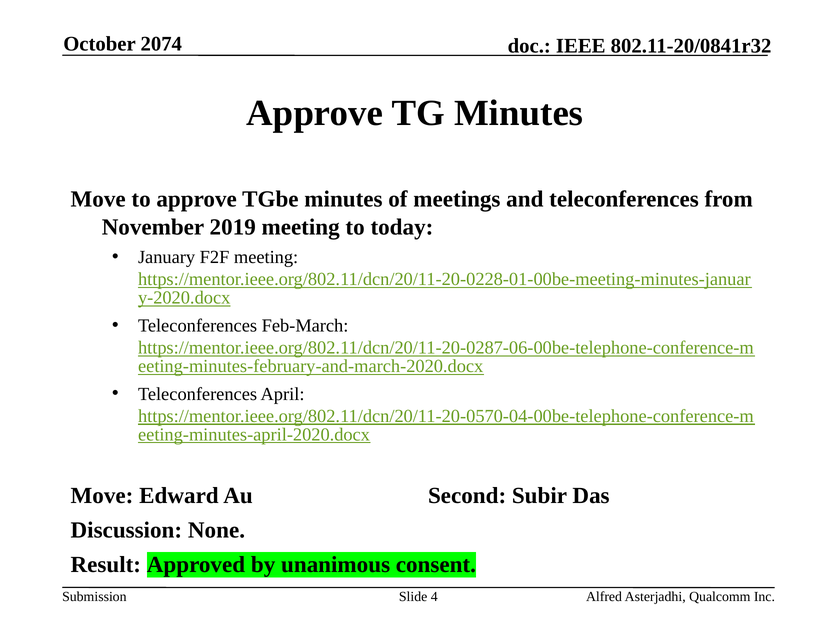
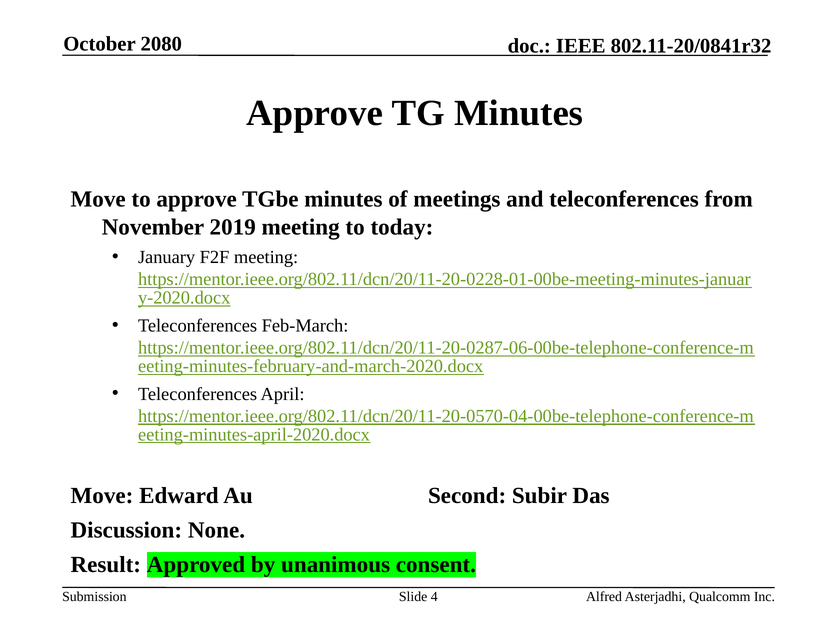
2074: 2074 -> 2080 (161, 44)
